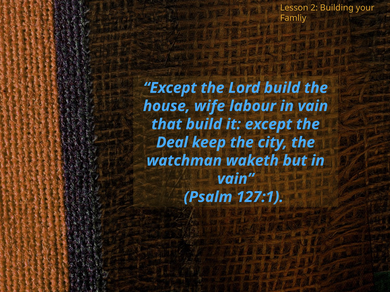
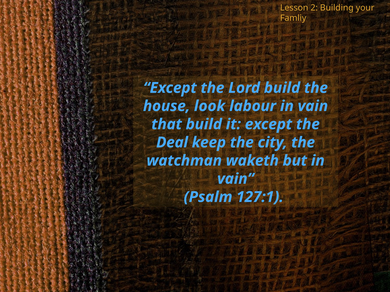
wife: wife -> look (210, 106)
